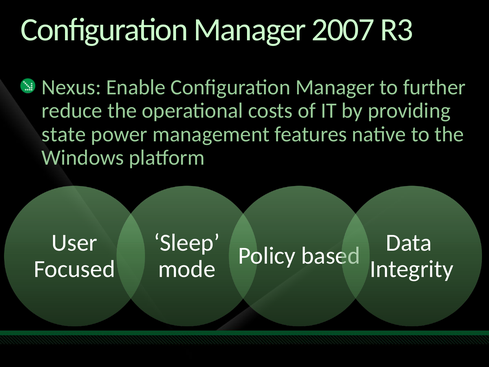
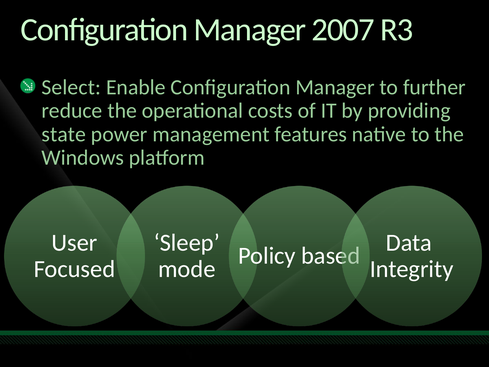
Nexus: Nexus -> Select (71, 87)
